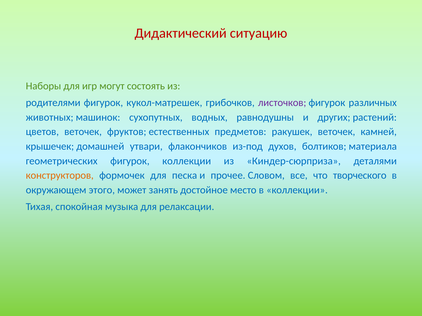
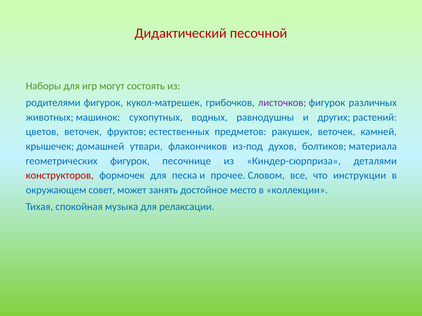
ситуацию: ситуацию -> песочной (259, 33)
фигурок коллекции: коллекции -> песочнице (187, 161)
конструкторов colour: orange -> red (60, 176)
творческого: творческого -> инструкции (360, 176)
этого: этого -> совет (102, 190)
